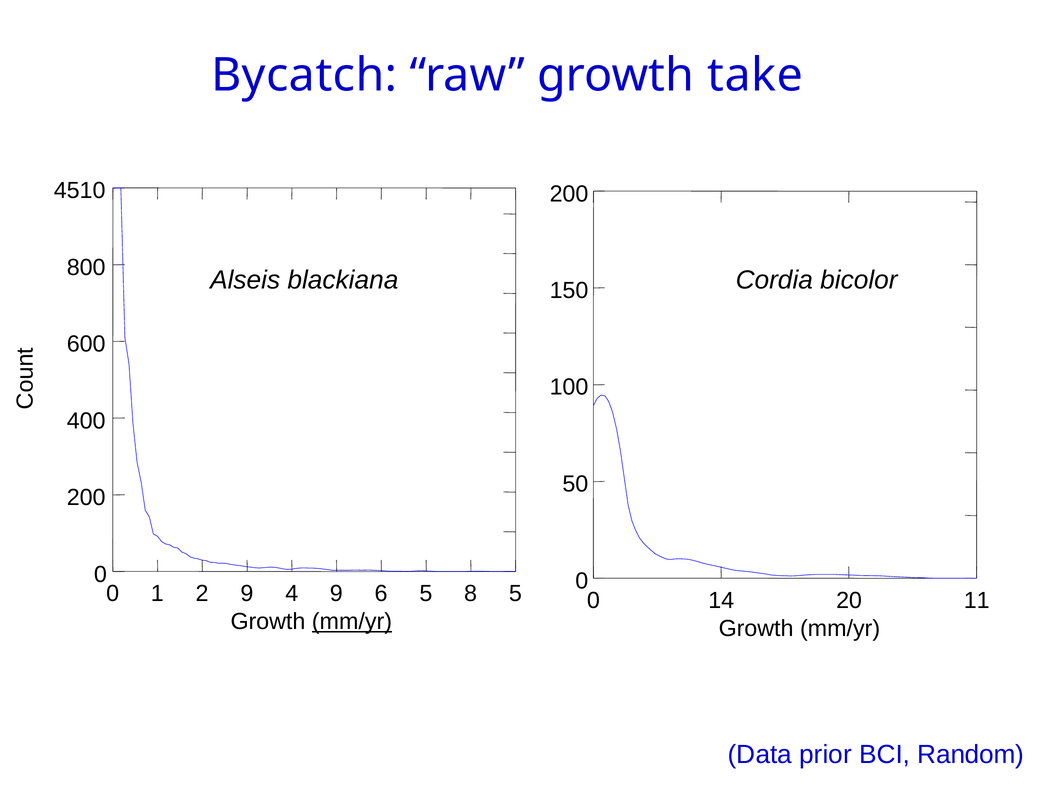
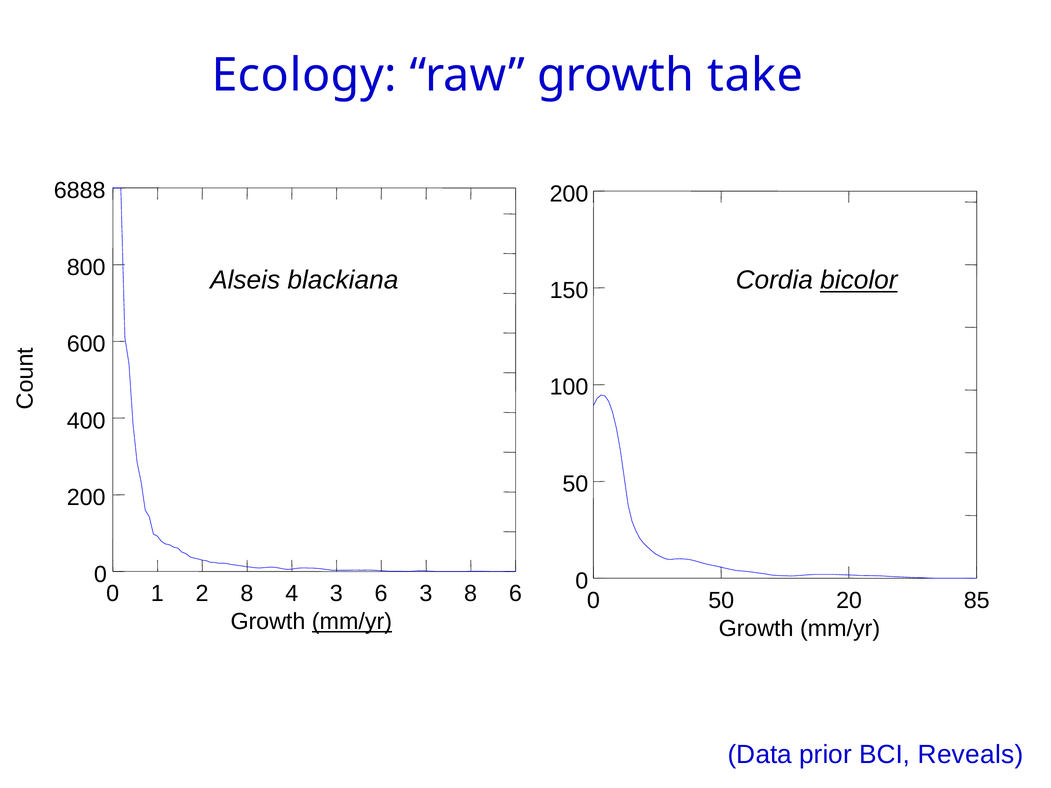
Bycatch: Bycatch -> Ecology (304, 76)
4510: 4510 -> 6888 (80, 191)
bicolor underline: none -> present (859, 280)
2 9: 9 -> 8 (247, 594)
4 9: 9 -> 3 (336, 594)
6 5: 5 -> 3 (426, 594)
8 5: 5 -> 6 (515, 594)
14: 14 -> 50 (721, 601)
11: 11 -> 85 (977, 601)
Random: Random -> Reveals (971, 755)
